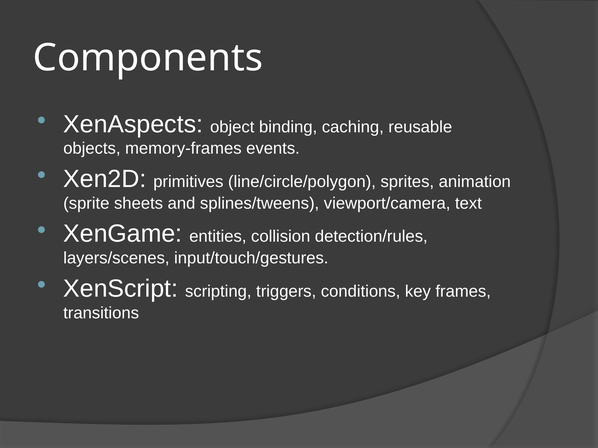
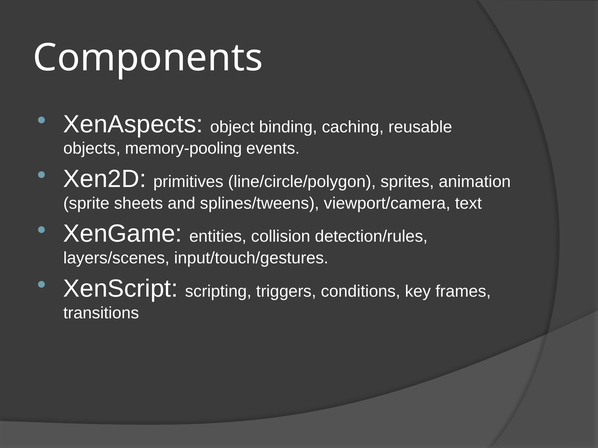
memory-frames: memory-frames -> memory-pooling (183, 149)
